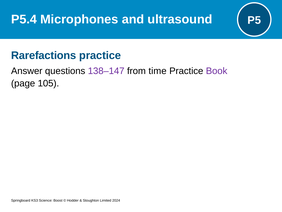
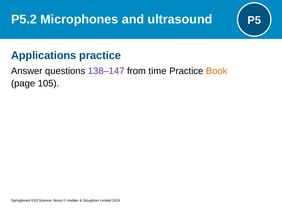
P5.4: P5.4 -> P5.2 (24, 19)
Rarefactions: Rarefactions -> Applications (44, 55)
Book colour: purple -> orange (217, 71)
